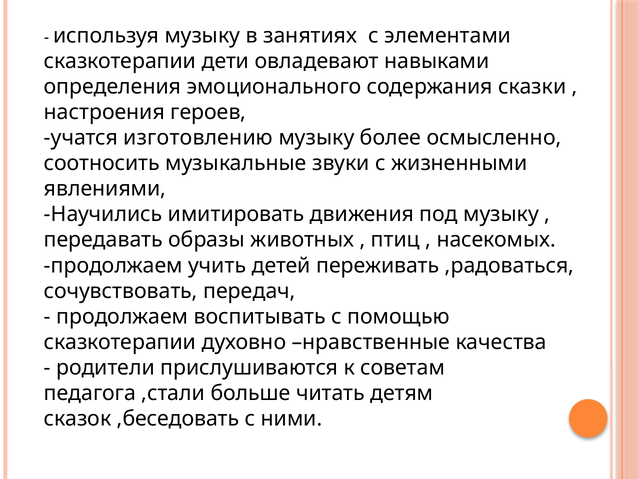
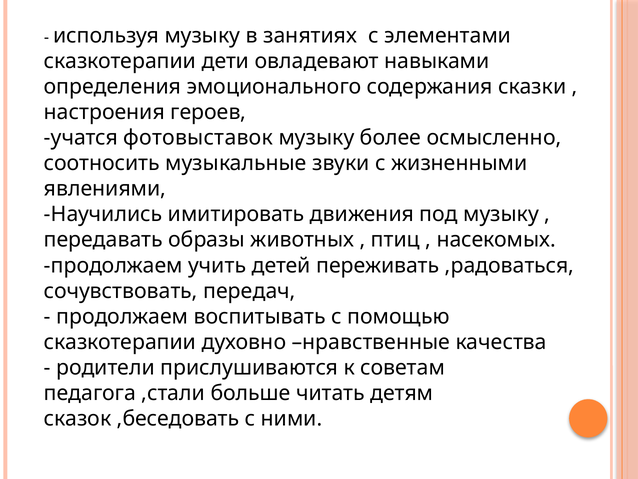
изготовлению: изготовлению -> фотовыставок (198, 138)
